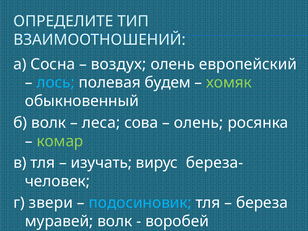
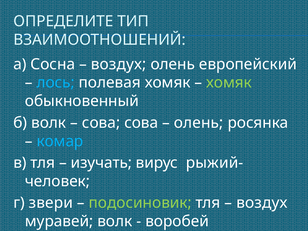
полевая будем: будем -> хомяк (168, 83)
леса: леса -> сова (101, 123)
комар colour: light green -> light blue (60, 141)
береза-: береза- -> рыжий- (215, 163)
подосиновик colour: light blue -> light green (140, 203)
береза: береза -> воздух (262, 203)
